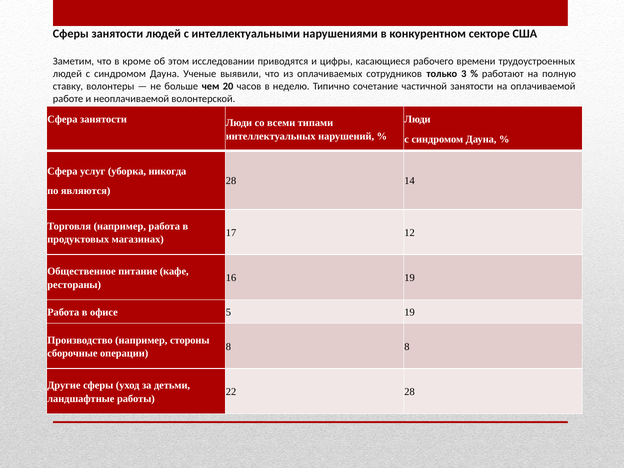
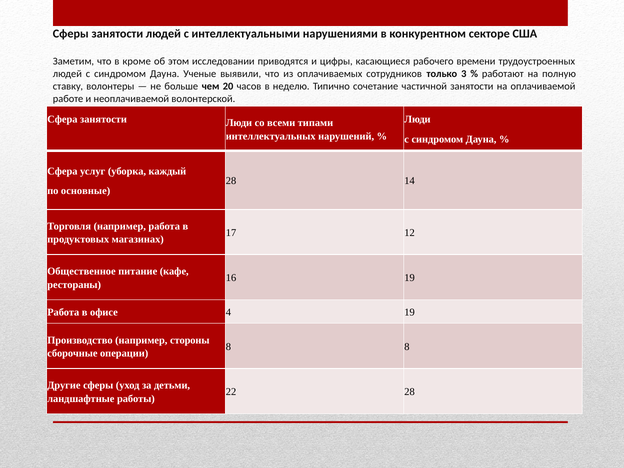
никогда: никогда -> каждый (167, 171)
являются: являются -> основные (86, 191)
5: 5 -> 4 (228, 312)
